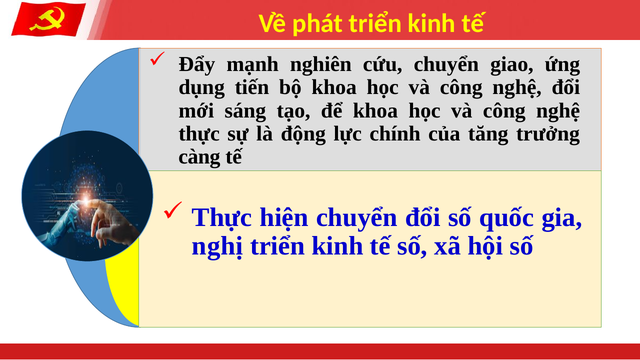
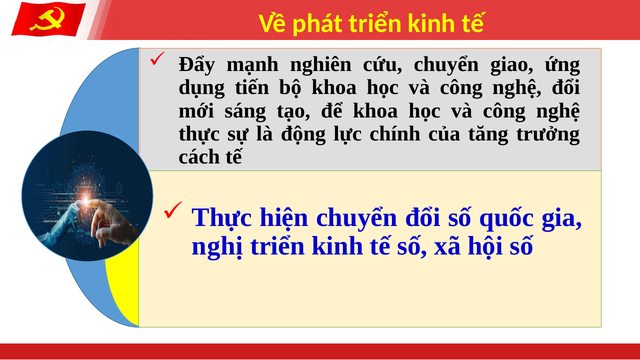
càng: càng -> cách (199, 157)
